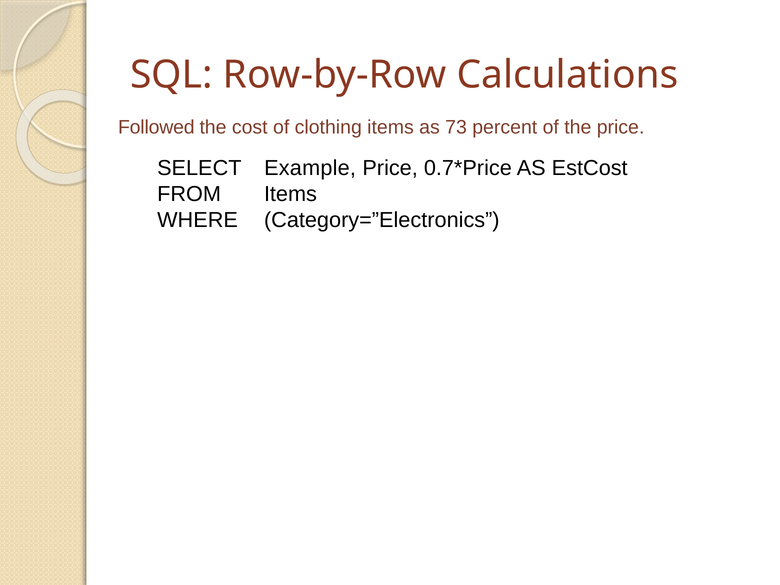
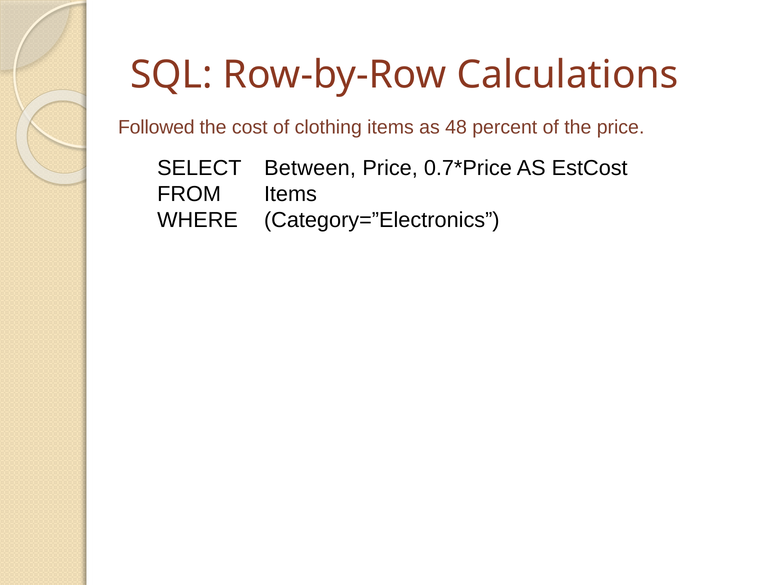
73: 73 -> 48 (456, 127)
Example: Example -> Between (310, 168)
